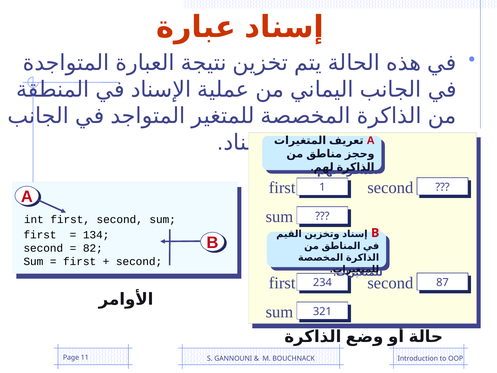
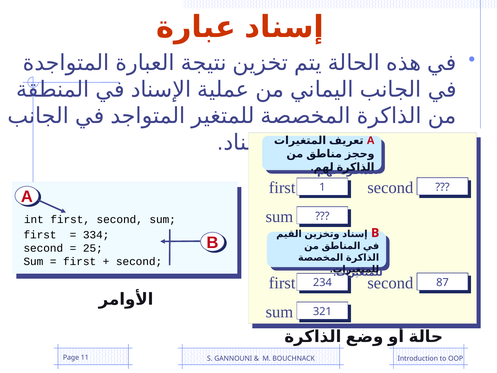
134: 134 -> 334 (96, 235)
82: 82 -> 25 (93, 248)
